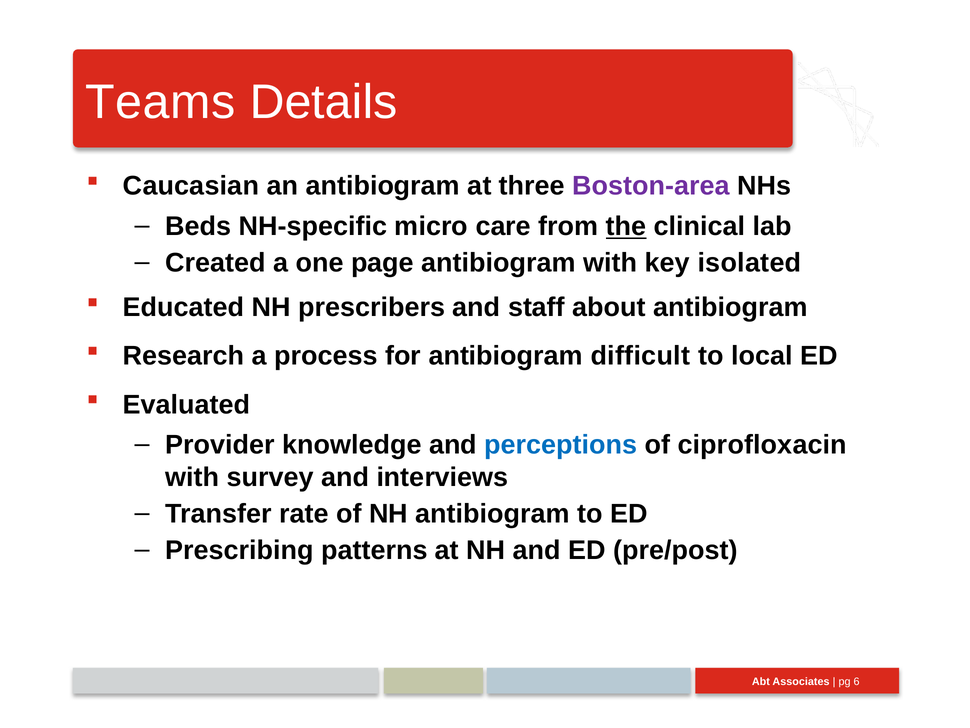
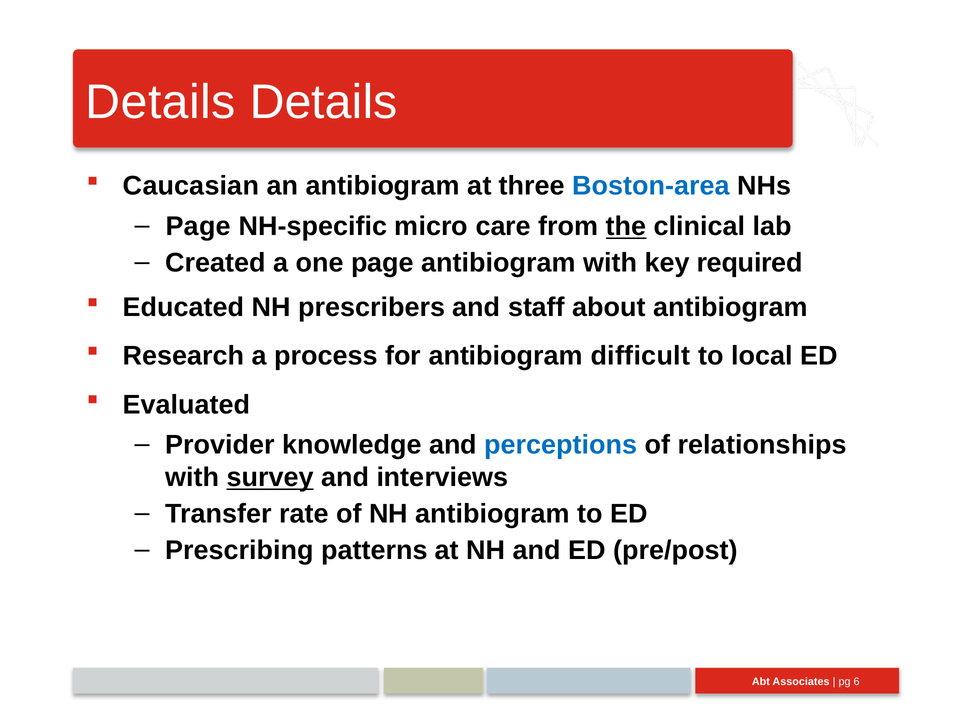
Teams: Teams -> Details (160, 102)
Boston-area colour: purple -> blue (651, 186)
Beds: Beds -> Page (198, 226)
isolated: isolated -> required (750, 263)
ciprofloxacin: ciprofloxacin -> relationships (762, 445)
survey underline: none -> present (270, 477)
